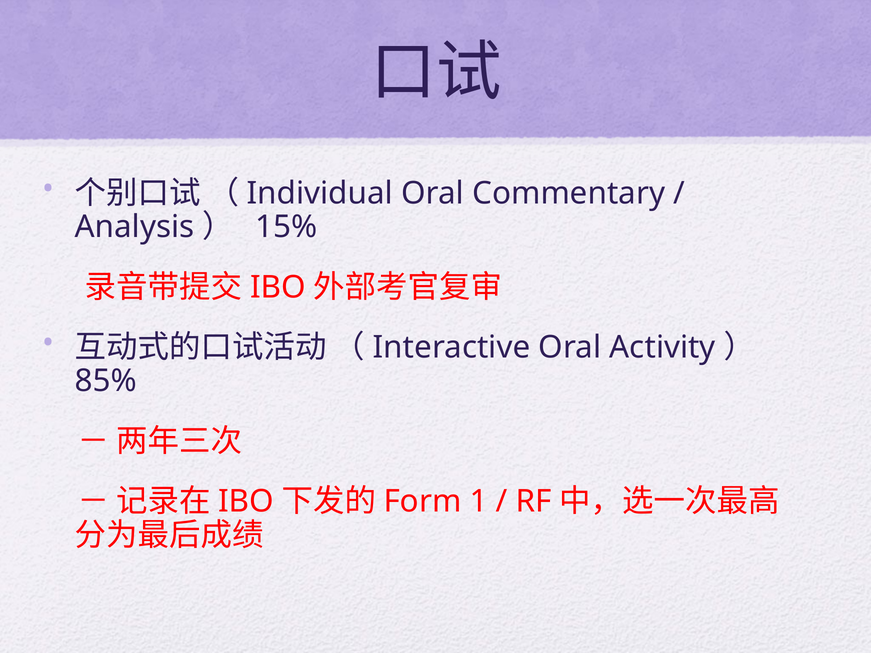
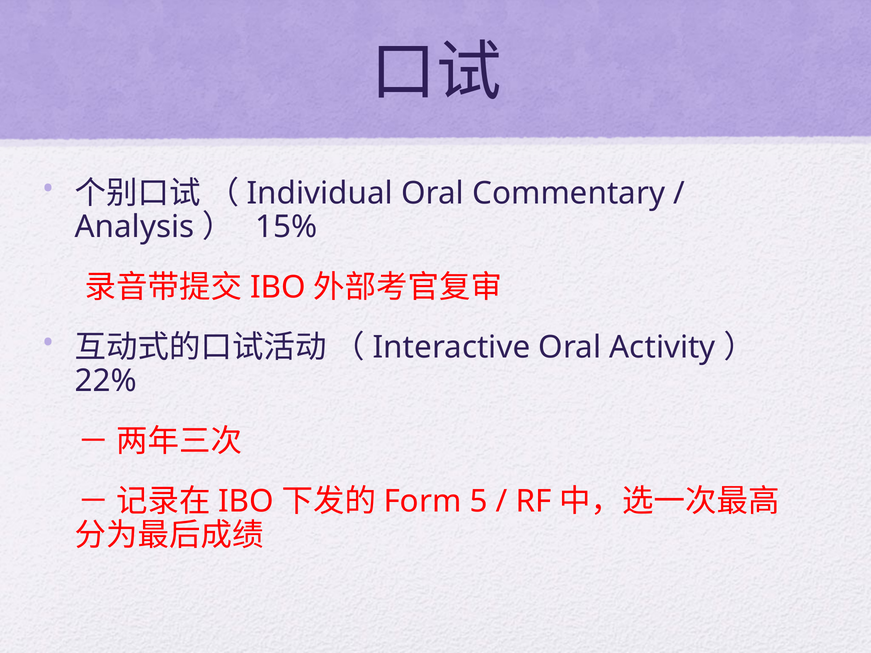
85%: 85% -> 22% (106, 381)
1: 1 -> 5 (479, 501)
